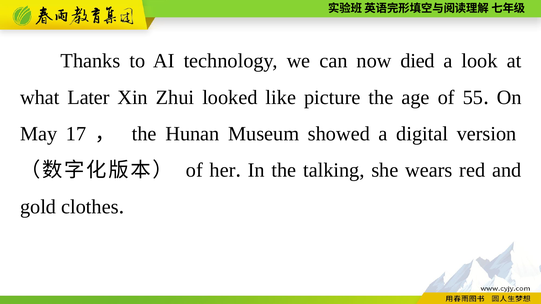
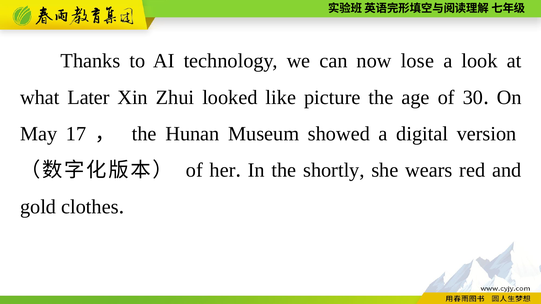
died: died -> lose (417, 61)
55: 55 -> 30 (473, 97)
talking: talking -> shortly (334, 170)
